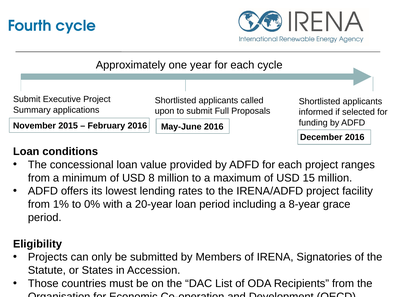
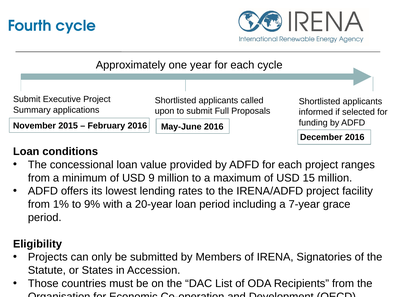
8: 8 -> 9 (152, 178)
0%: 0% -> 9% (92, 204)
8-year: 8-year -> 7-year (304, 204)
